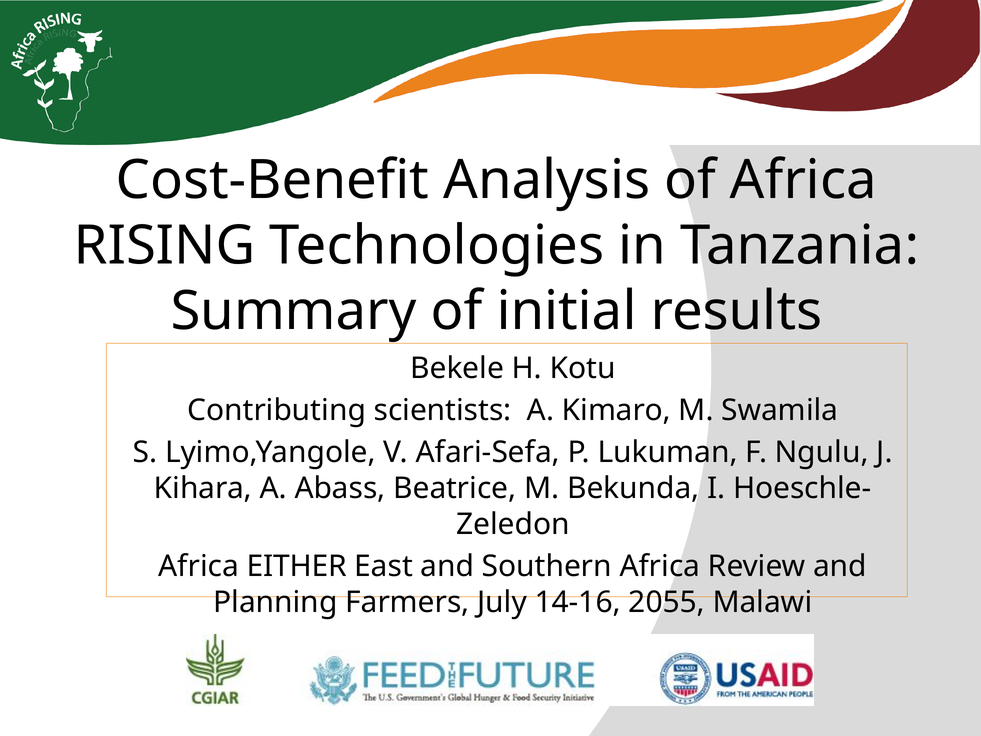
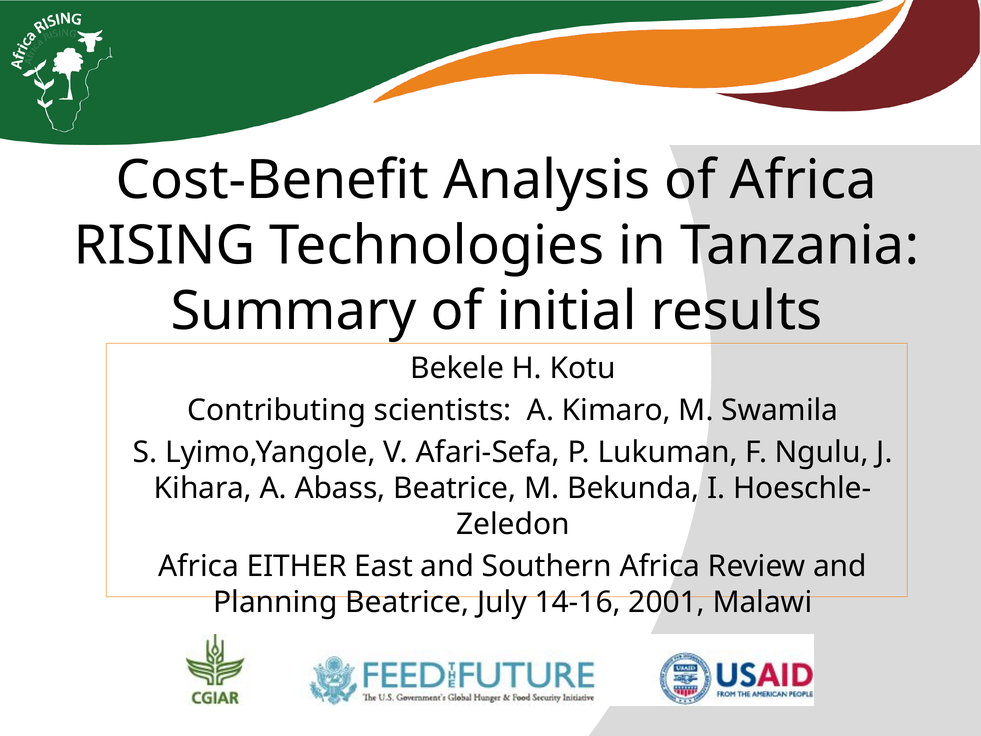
Planning Farmers: Farmers -> Beatrice (407, 602)
2055: 2055 -> 2001 (667, 602)
